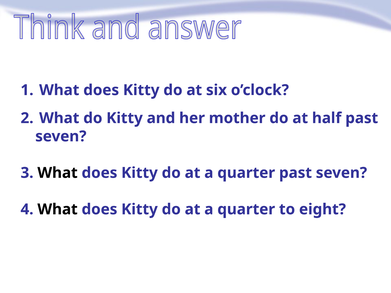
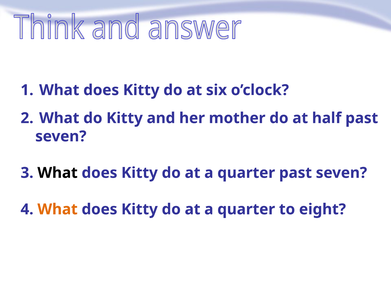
What colour: black -> orange (58, 209)
